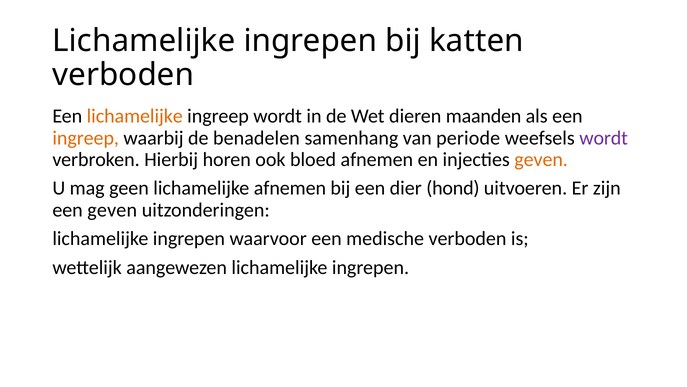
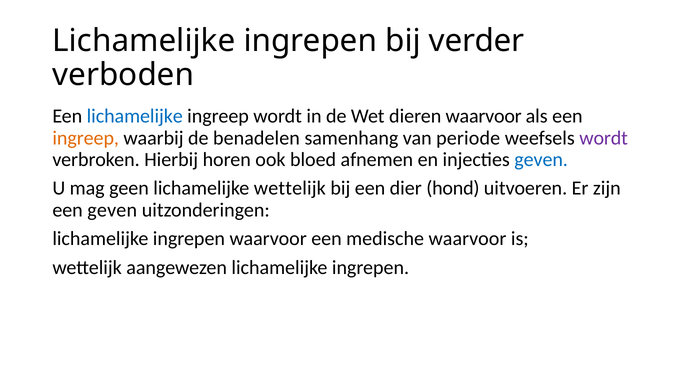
katten: katten -> verder (477, 41)
lichamelijke colour: orange -> blue (135, 116)
dieren maanden: maanden -> waarvoor (484, 116)
geven colour: orange -> blue (541, 159)
lichamelijke afnemen: afnemen -> wettelijk (290, 188)
medische verboden: verboden -> waarvoor (467, 238)
